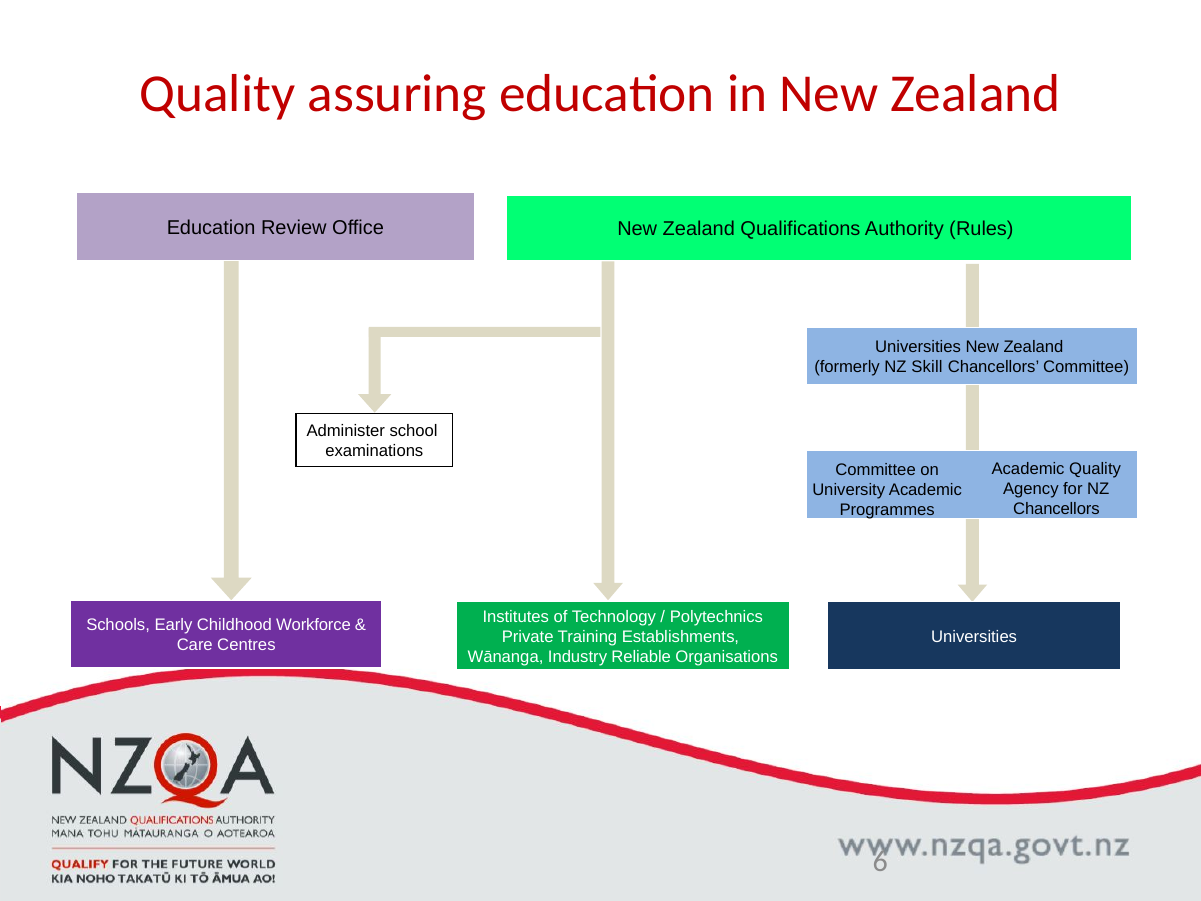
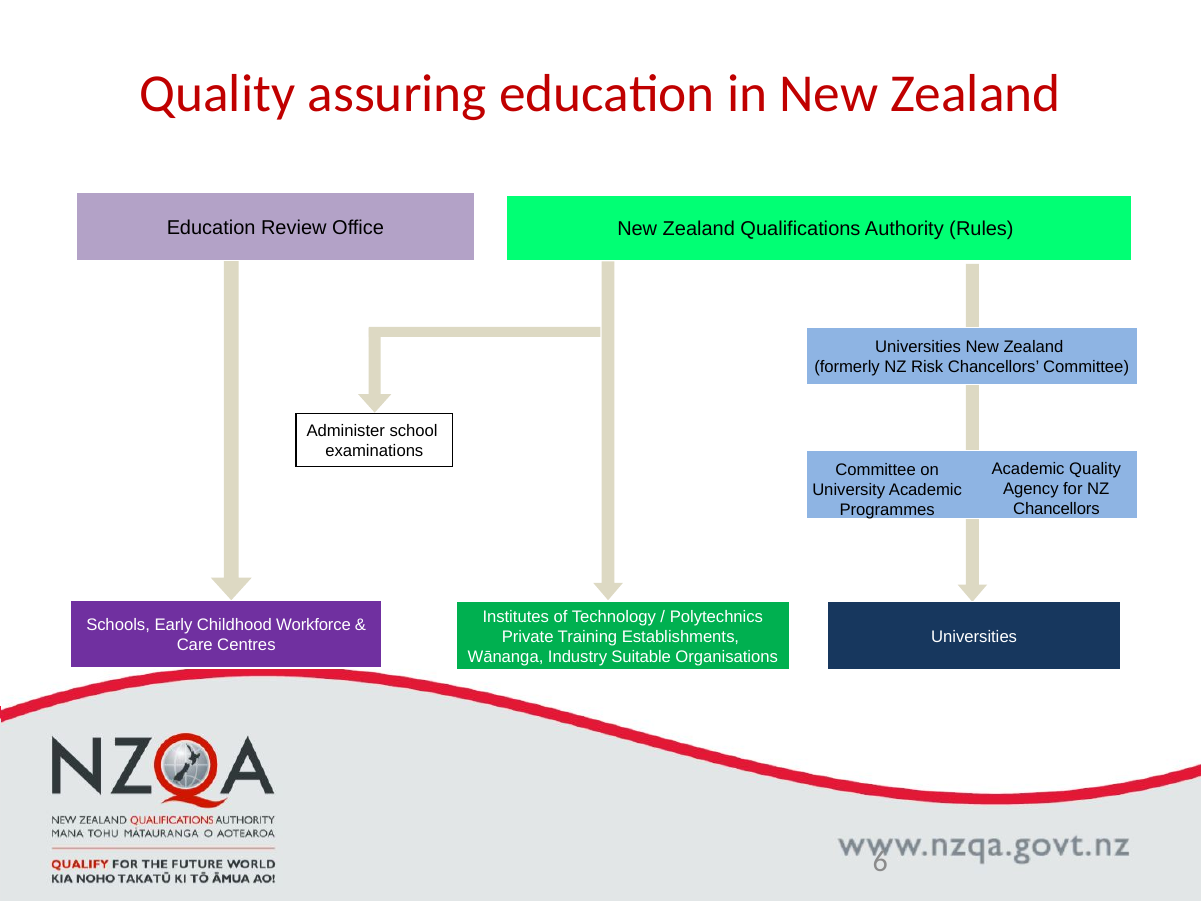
Skill: Skill -> Risk (927, 367)
Reliable: Reliable -> Suitable (641, 657)
